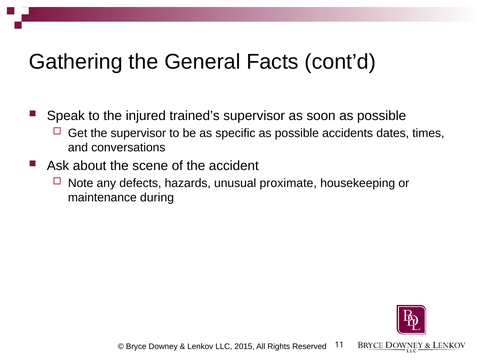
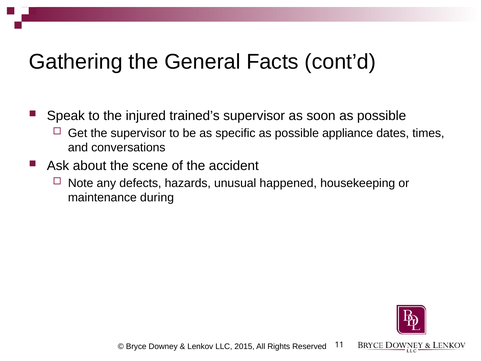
accidents: accidents -> appliance (348, 133)
proximate: proximate -> happened (288, 183)
